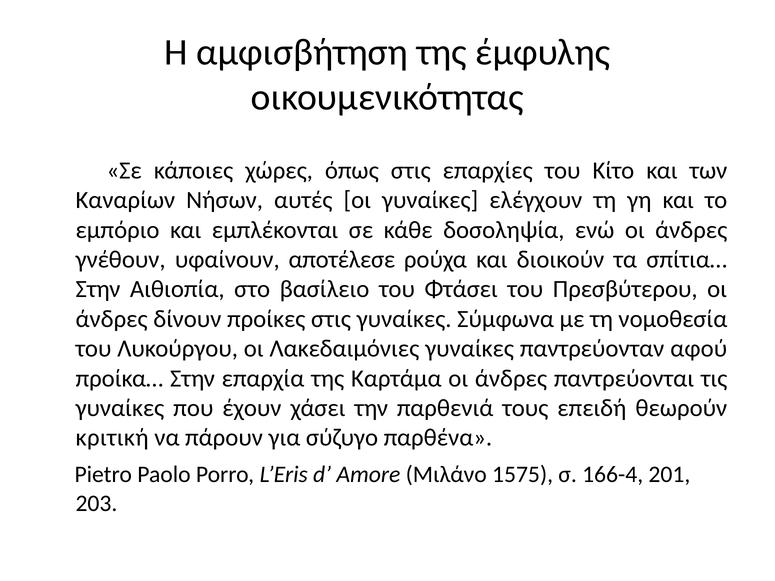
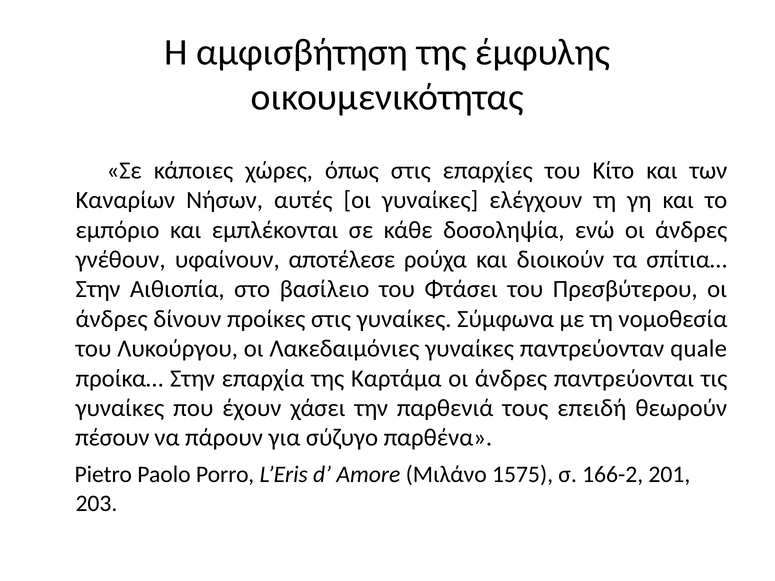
αφoύ: αφoύ -> quale (699, 349)
κριτική: κριτική -> πέσουν (112, 438)
166-4: 166-4 -> 166-2 (613, 475)
